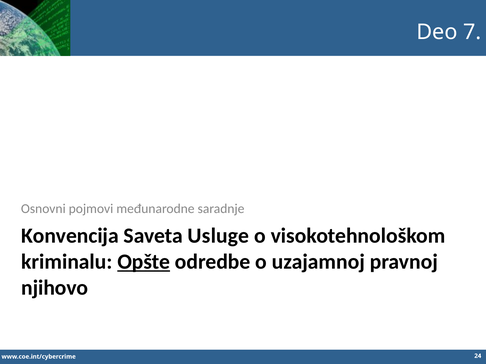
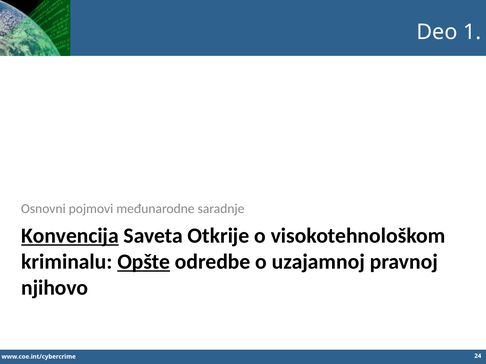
7: 7 -> 1 (472, 32)
Konvencija underline: none -> present (70, 236)
Usluge: Usluge -> Otkrije (219, 236)
